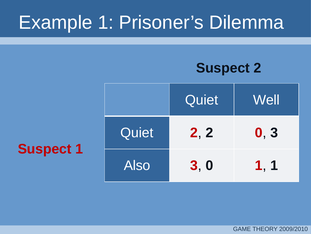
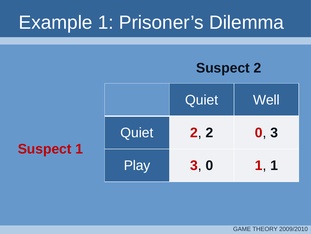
Also: Also -> Play (137, 165)
